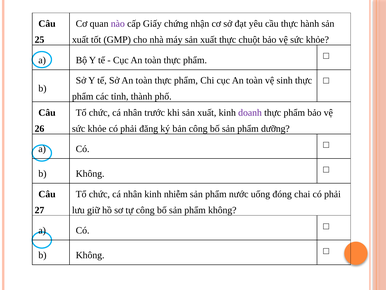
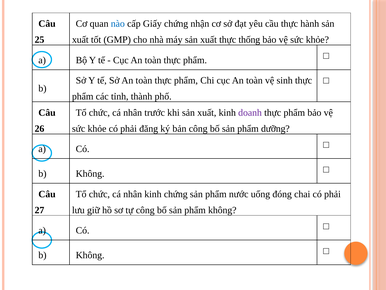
nào colour: purple -> blue (118, 24)
chuột: chuột -> thống (249, 40)
kinh nhiễm: nhiễm -> chứng (176, 194)
